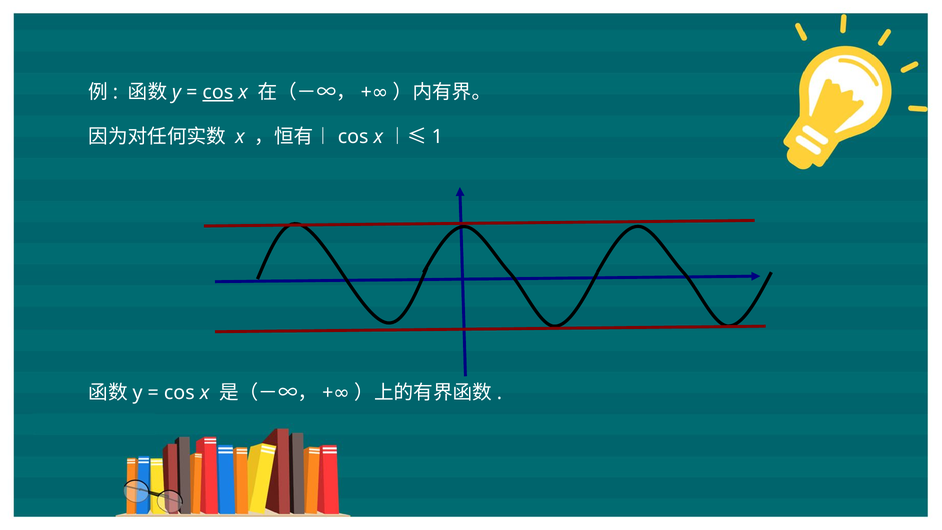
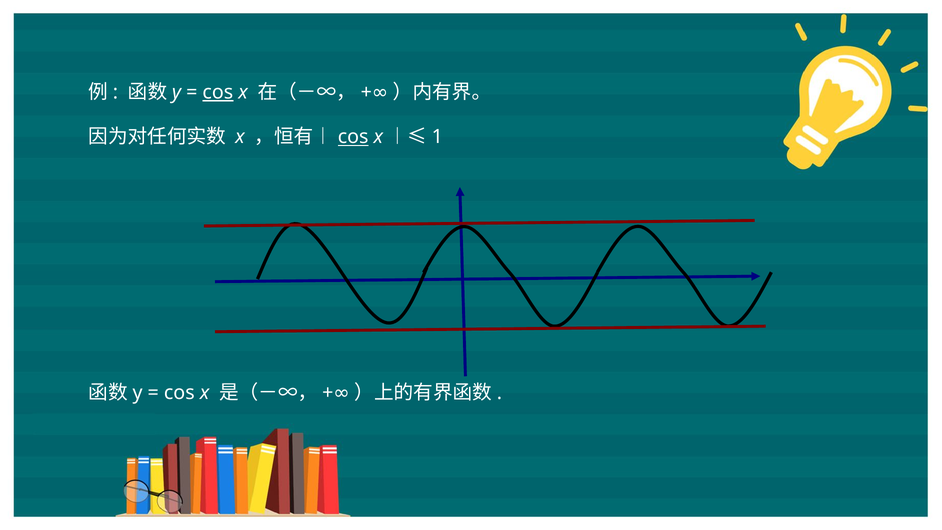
cos underline: none -> present (353, 137)
